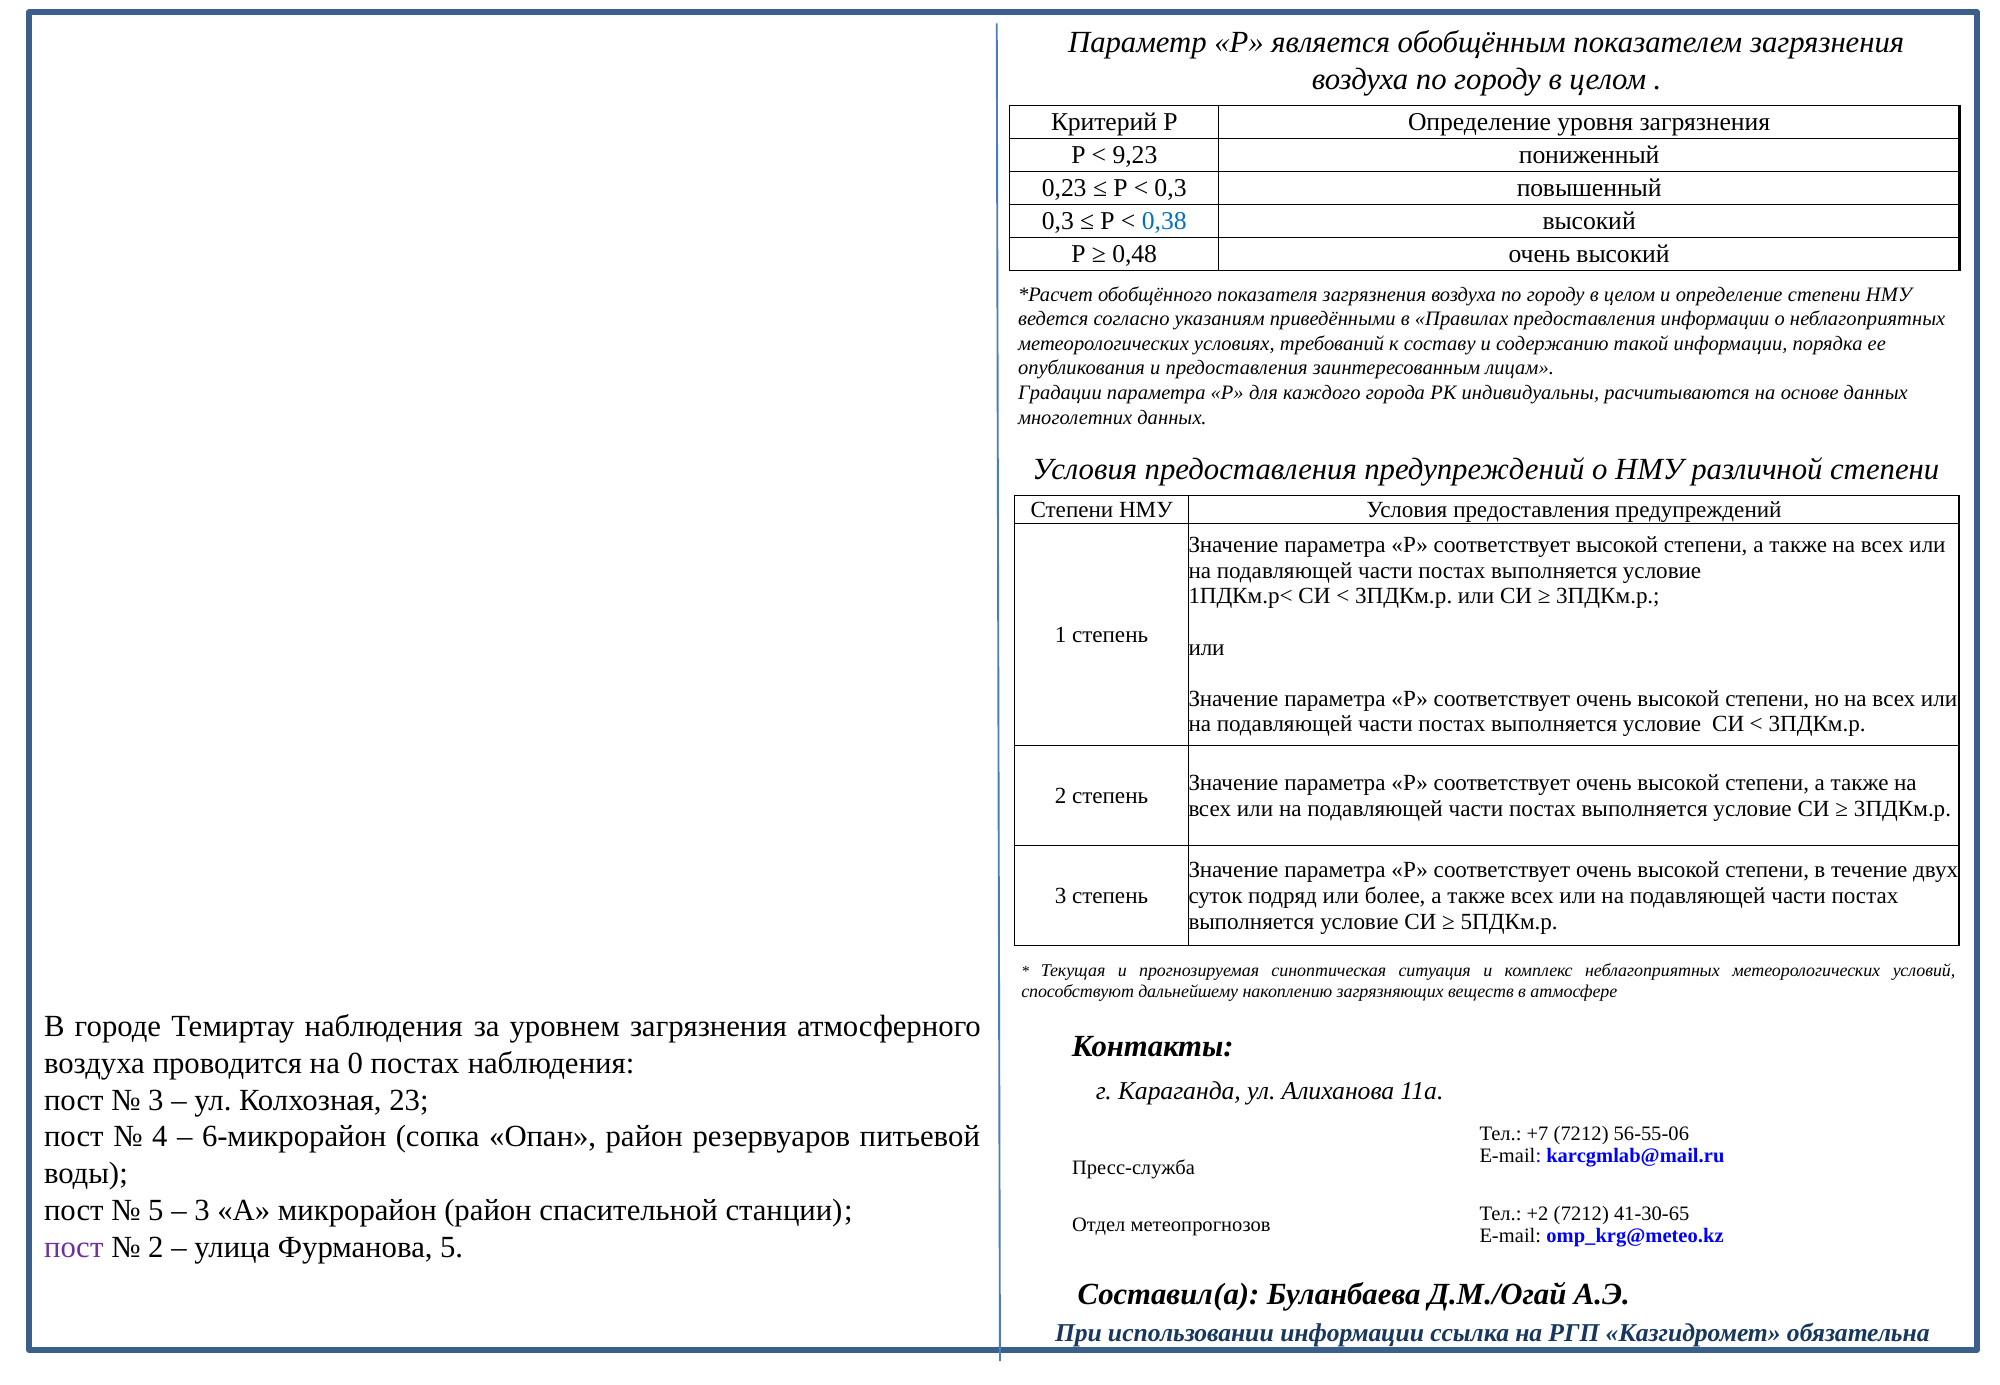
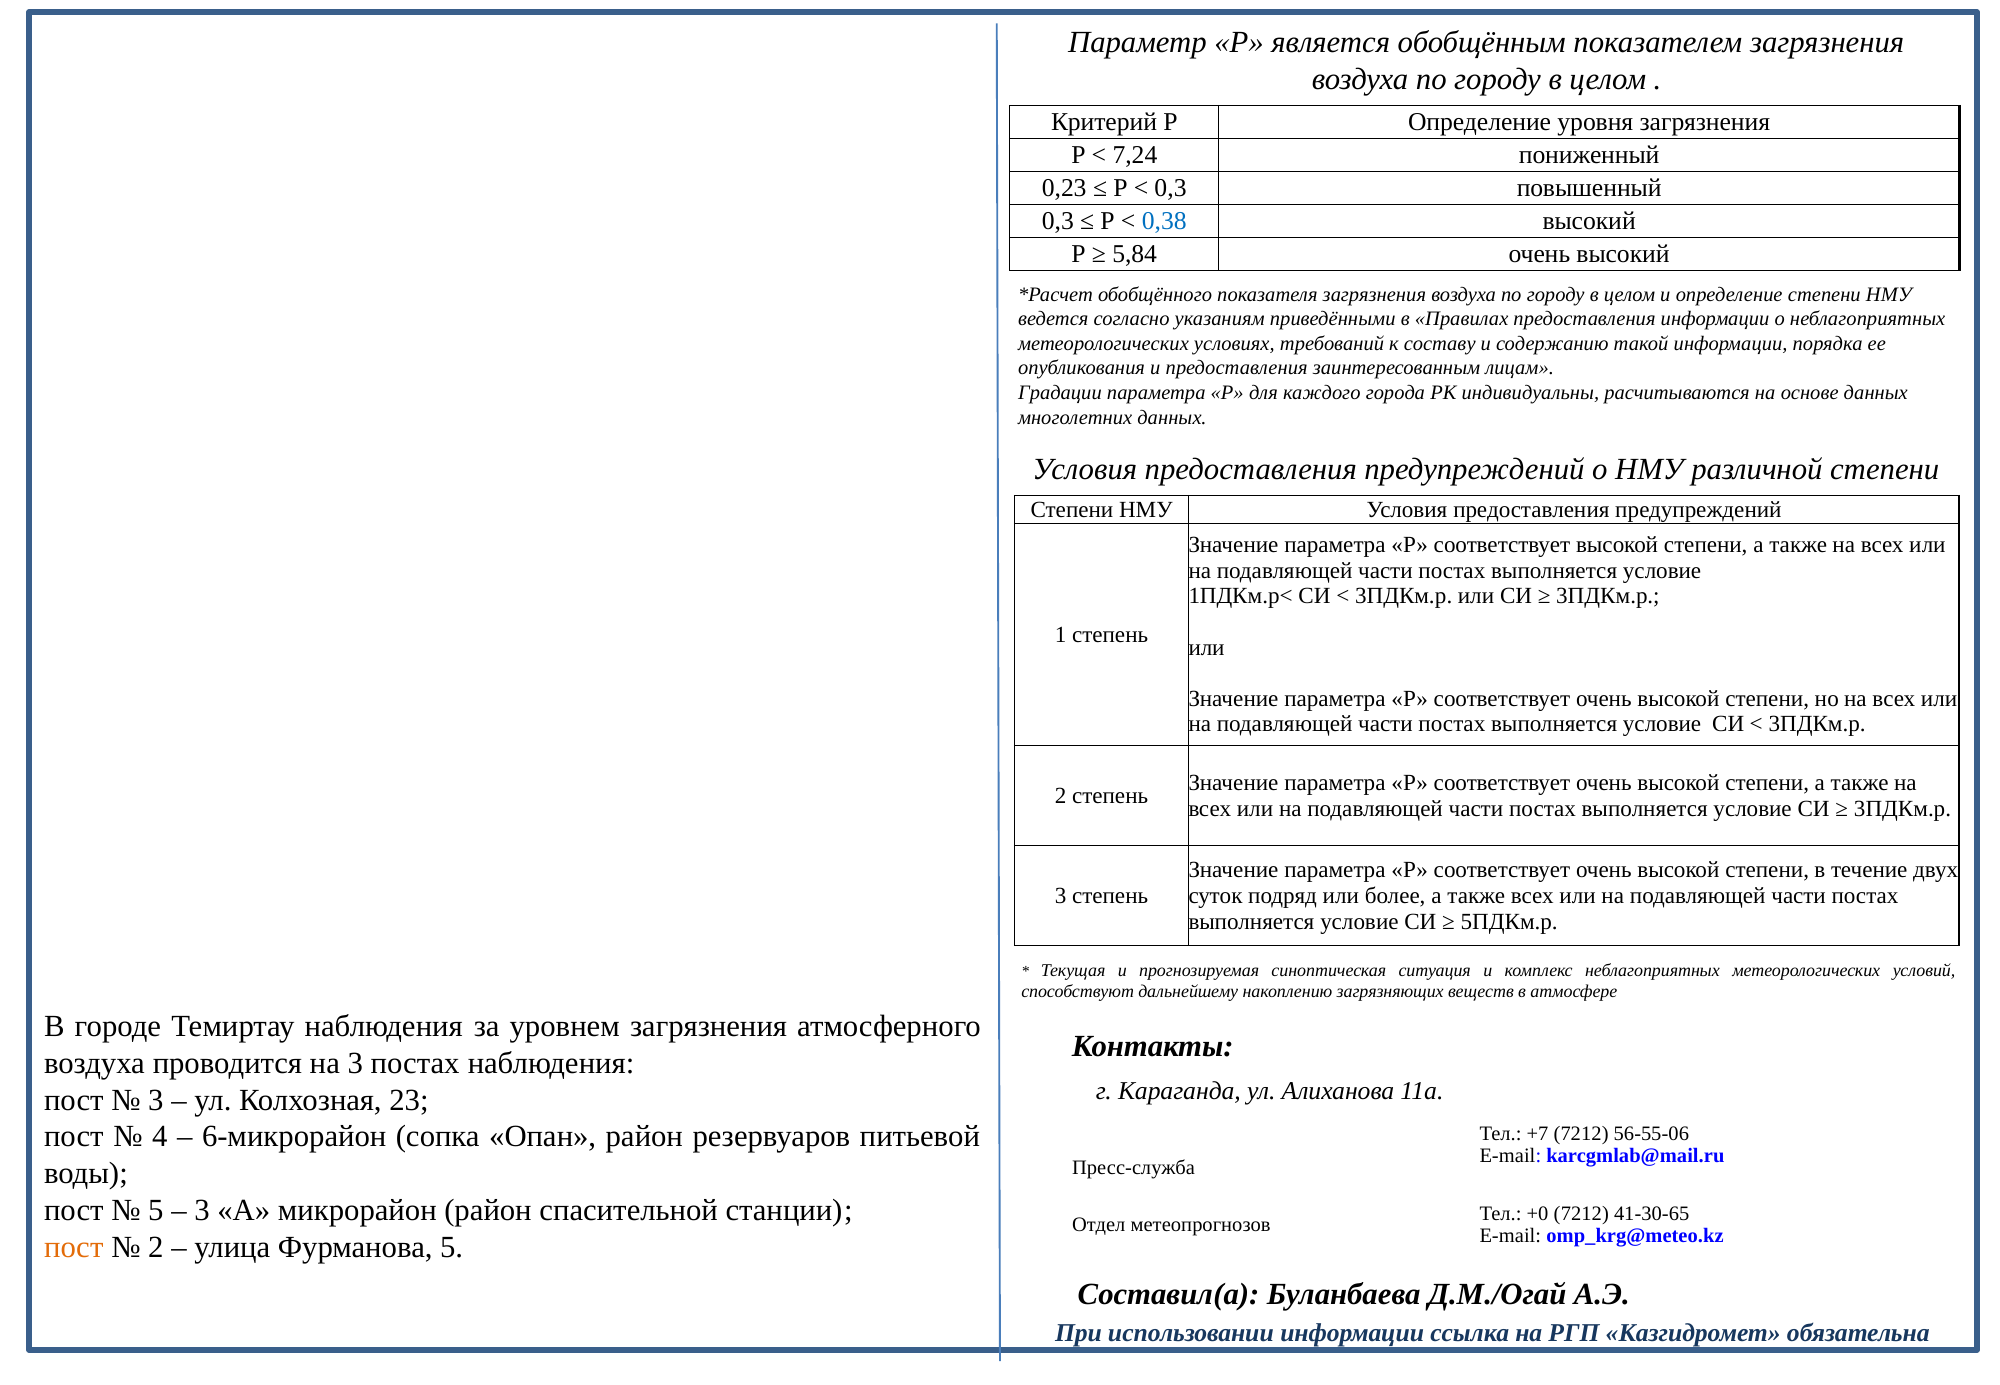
9,23: 9,23 -> 7,24 (1135, 155)
0,48: 0,48 -> 5,84 (1135, 254)
на 0: 0 -> 3 (355, 1063)
+2: +2 -> +0 (1537, 1213)
пост colour: purple -> orange (74, 1247)
